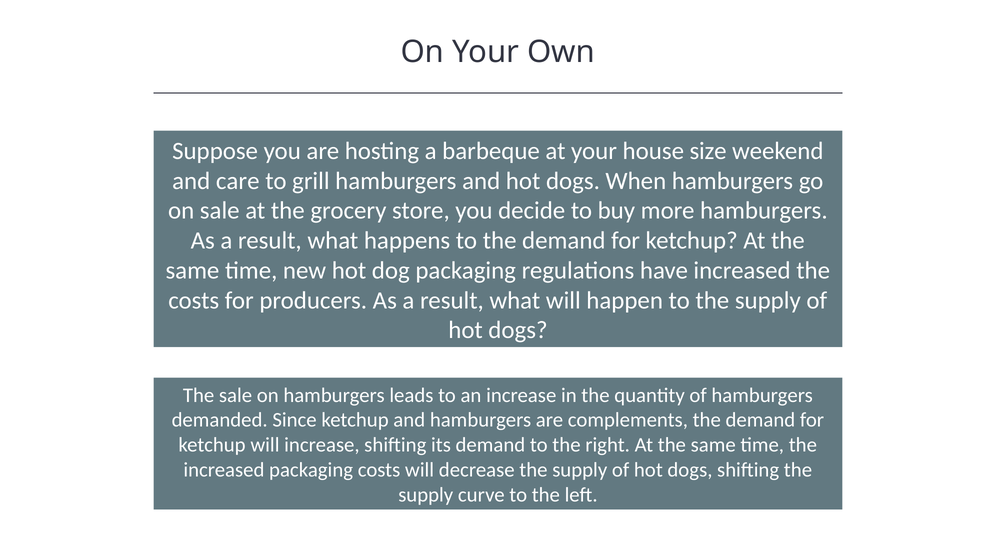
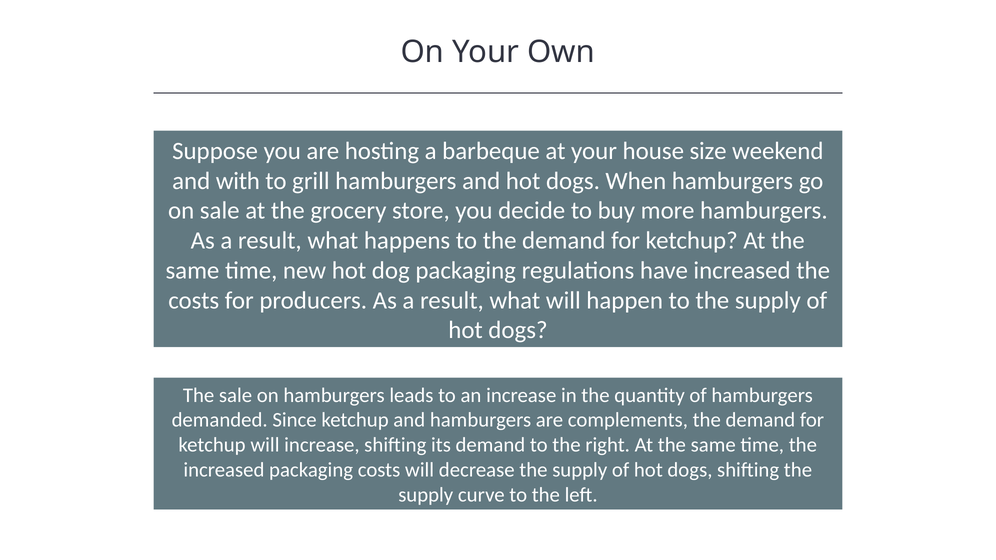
care: care -> with (238, 181)
